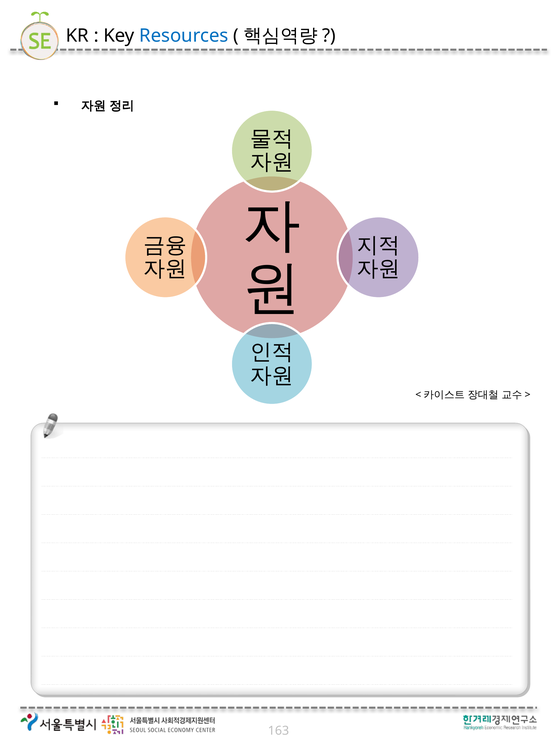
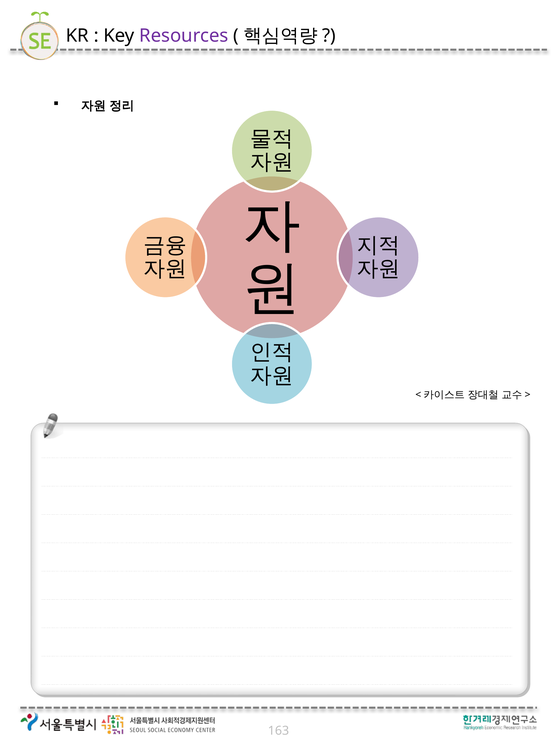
Resources colour: blue -> purple (184, 36)
